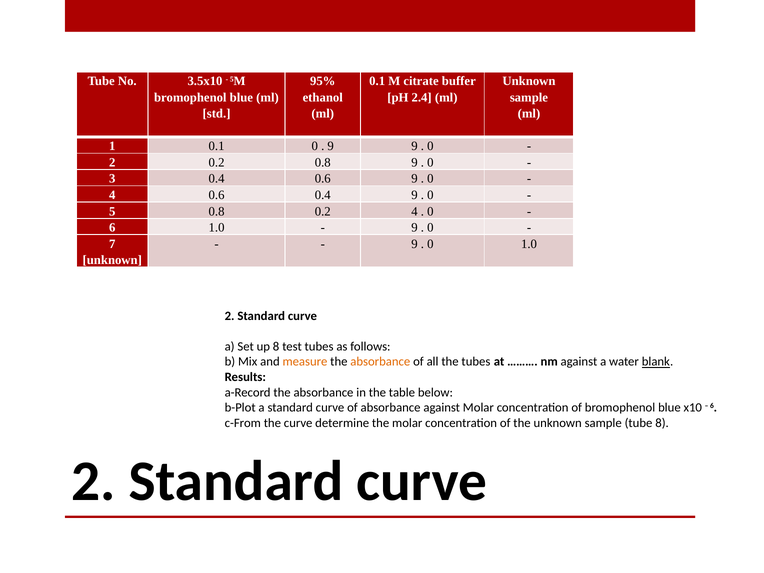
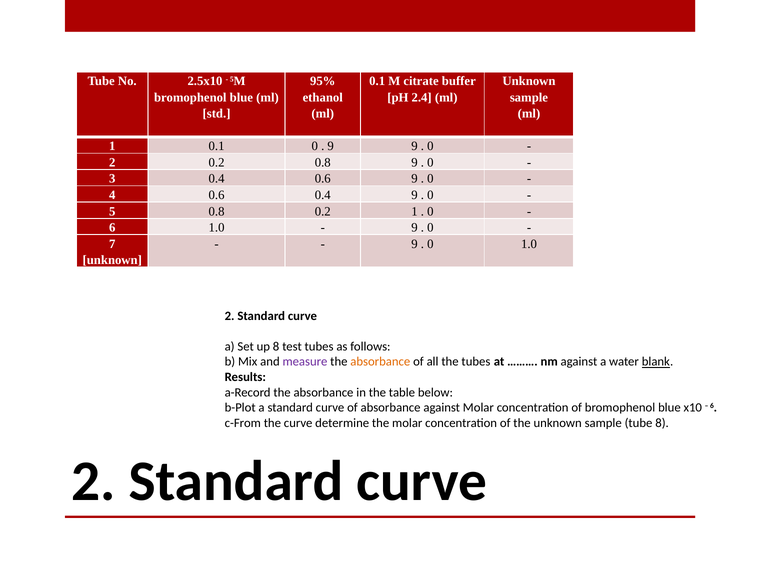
3.5x10: 3.5x10 -> 2.5x10 (205, 81)
0.2 4: 4 -> 1 (414, 211)
measure colour: orange -> purple (305, 362)
